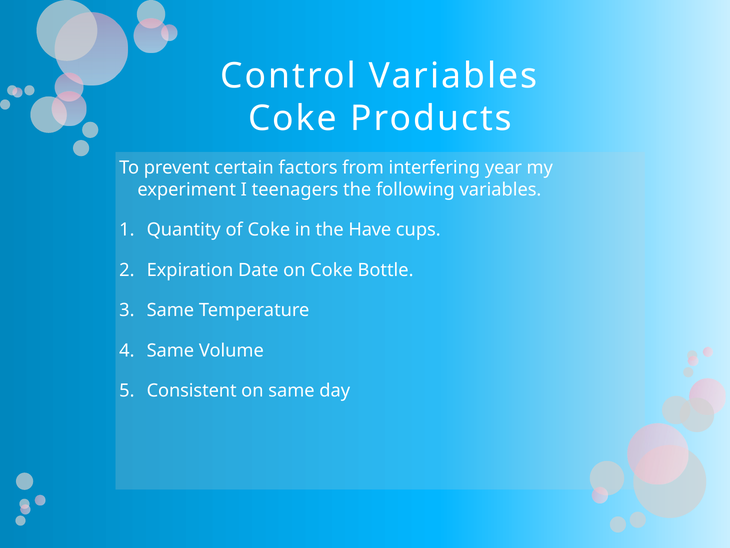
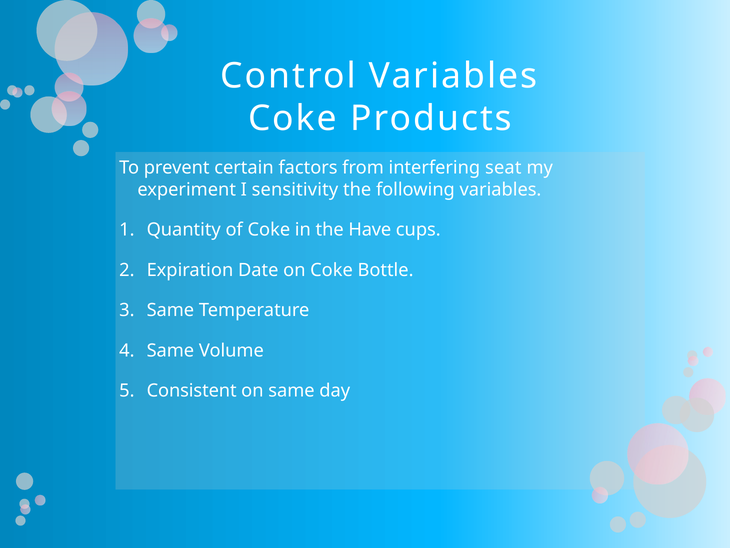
year: year -> seat (503, 168)
teenagers: teenagers -> sensitivity (295, 190)
